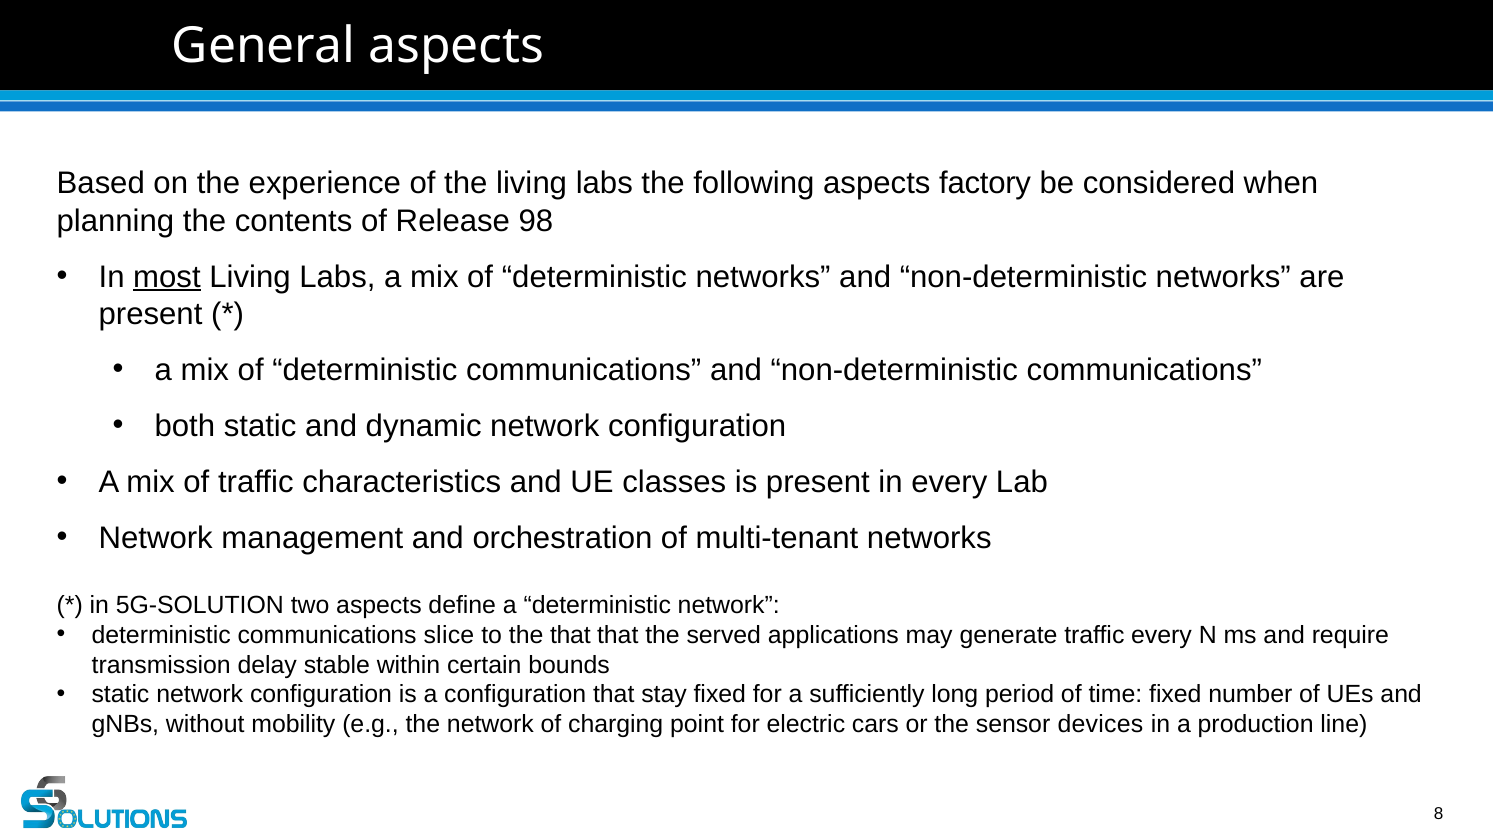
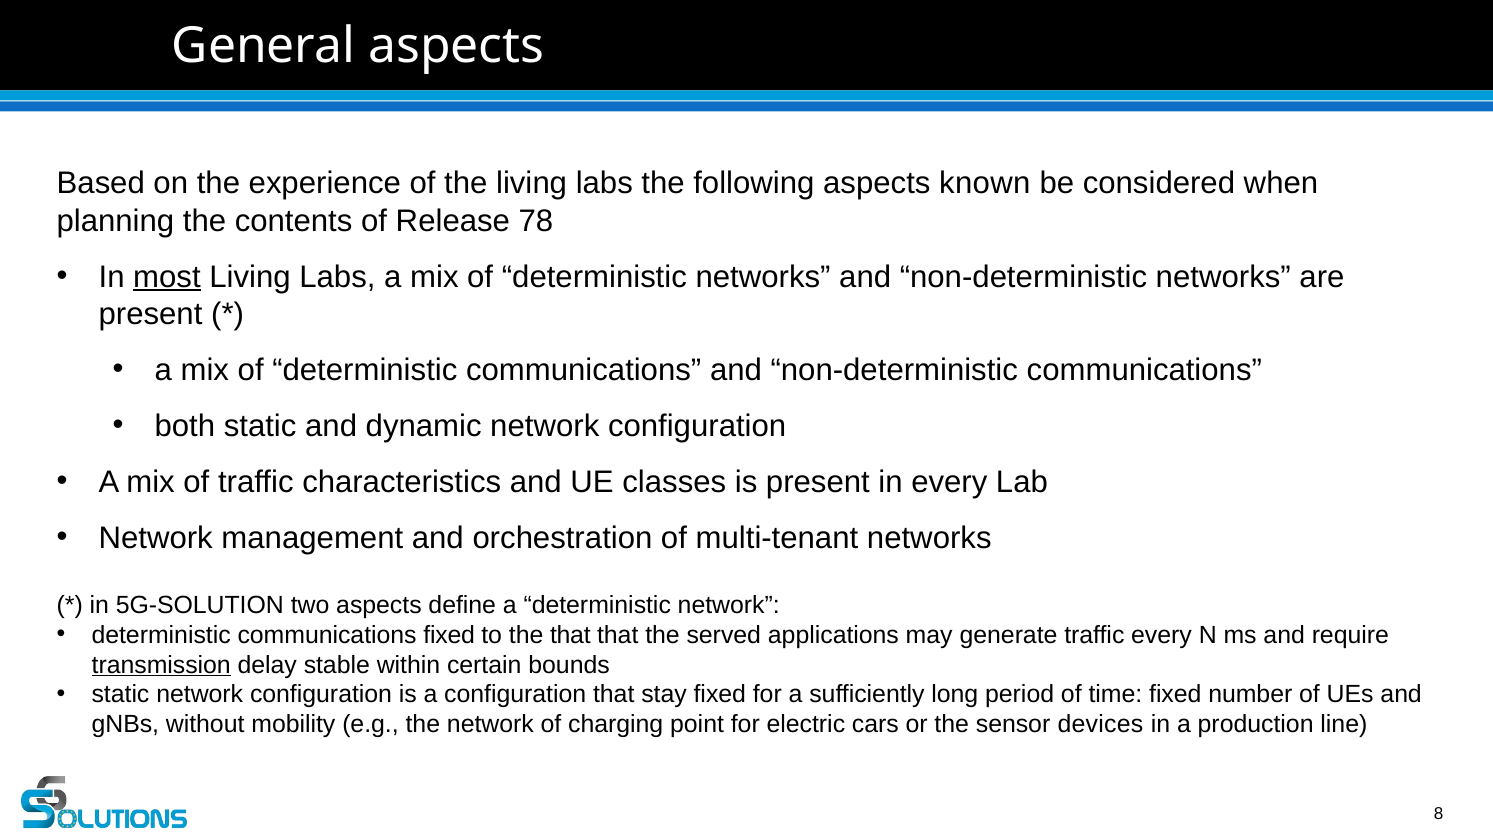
factory: factory -> known (985, 184)
98: 98 -> 78 (536, 221)
communications slice: slice -> fixed (449, 635)
transmission underline: none -> present (161, 665)
